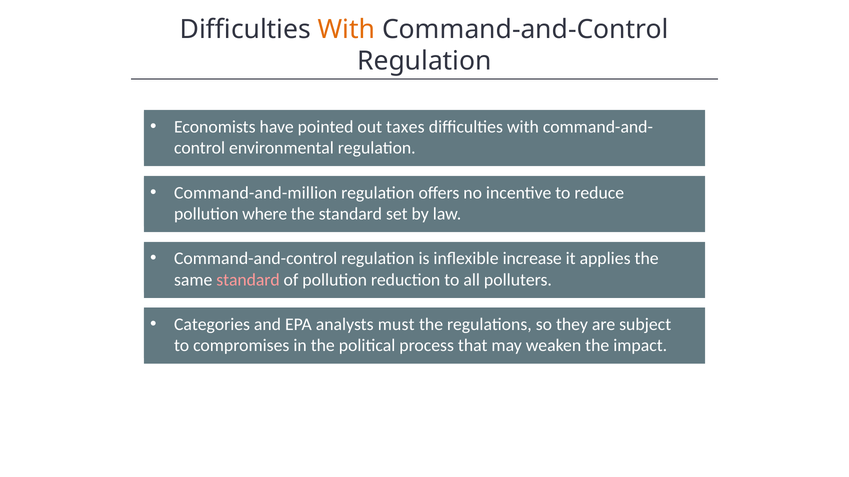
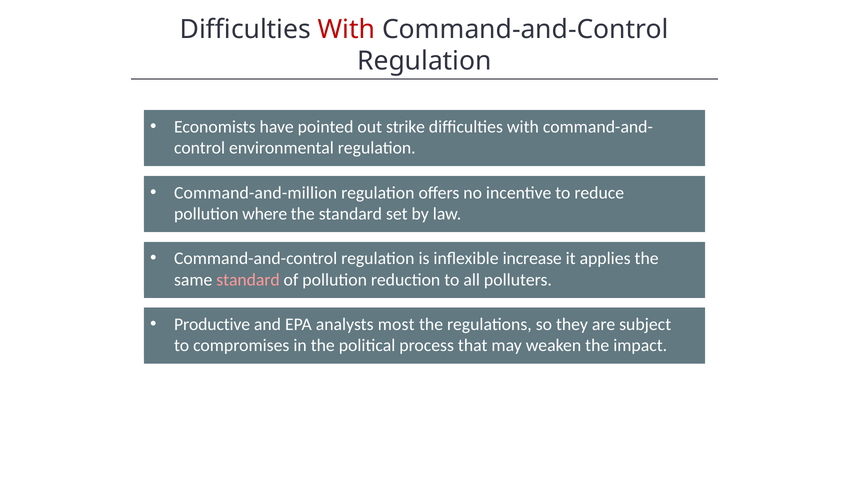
With colour: orange -> red (347, 29)
taxes: taxes -> strike (406, 127)
Categories: Categories -> Productive (212, 325)
must: must -> most (396, 325)
